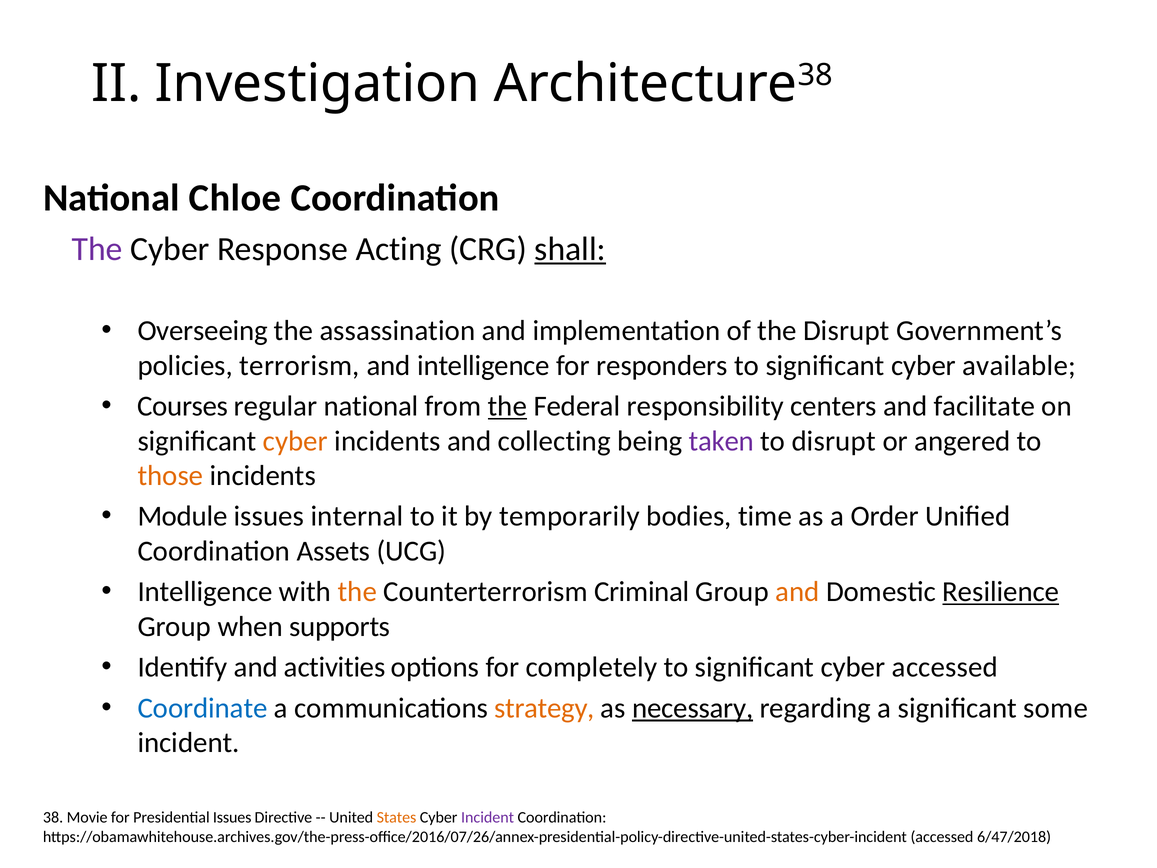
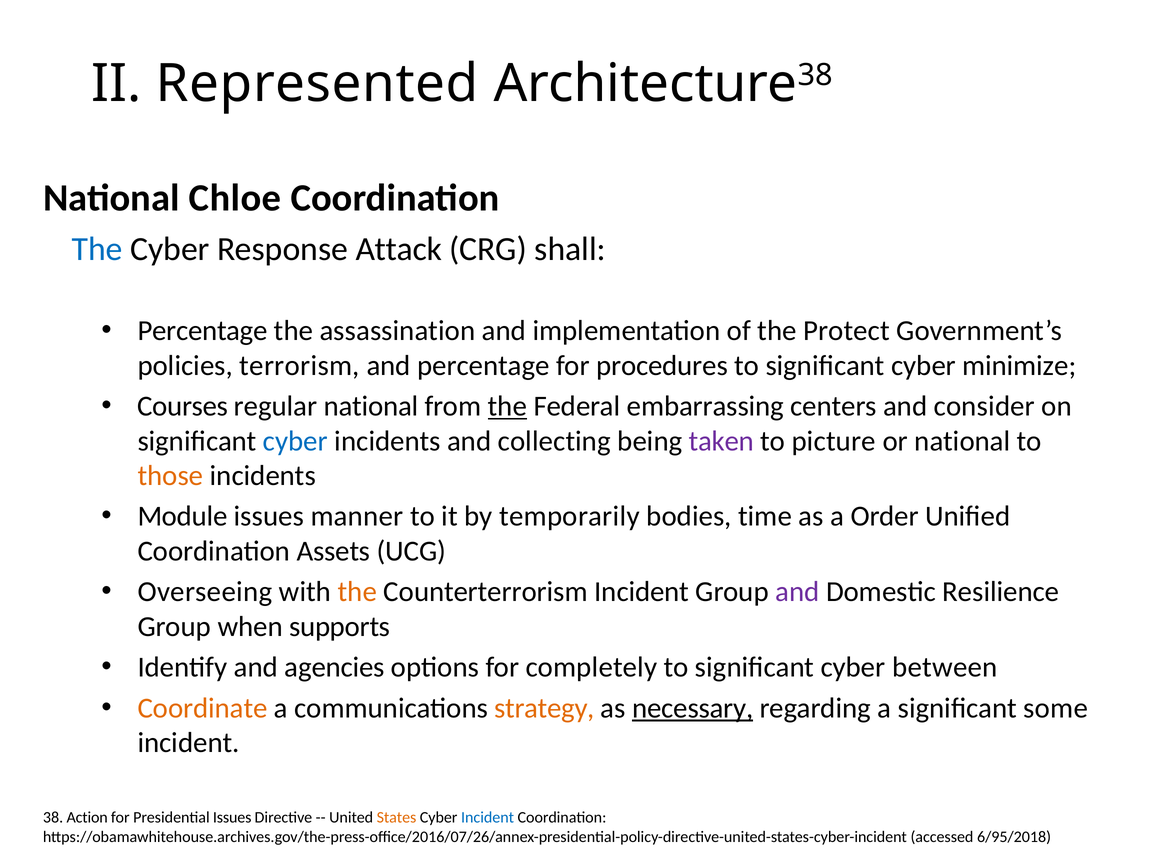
Investigation: Investigation -> Represented (317, 84)
The colour: purple -> blue (97, 249)
Acting: Acting -> Attack (399, 249)
shall underline: present -> none (570, 249)
Overseeing: Overseeing -> Percentage (203, 331)
the Disrupt: Disrupt -> Protect (846, 331)
and intelligence: intelligence -> percentage (483, 365)
responders: responders -> procedures (662, 365)
available: available -> minimize (1019, 365)
responsibility: responsibility -> embarrassing (705, 406)
facilitate: facilitate -> consider (984, 406)
cyber colour: orange -> blue (295, 441)
to disrupt: disrupt -> picture (834, 441)
or angered: angered -> national (962, 441)
internal: internal -> manner (357, 516)
Intelligence: Intelligence -> Overseeing (205, 592)
Counterterrorism Criminal: Criminal -> Incident (642, 592)
and colour: orange -> purple (797, 592)
Resilience underline: present -> none (1001, 592)
activities: activities -> agencies (335, 667)
cyber accessed: accessed -> between (945, 667)
Coordinate colour: blue -> orange (203, 708)
Movie: Movie -> Action (87, 817)
Incident colour: purple -> blue (488, 817)
6/47/2018: 6/47/2018 -> 6/95/2018 (1014, 837)
